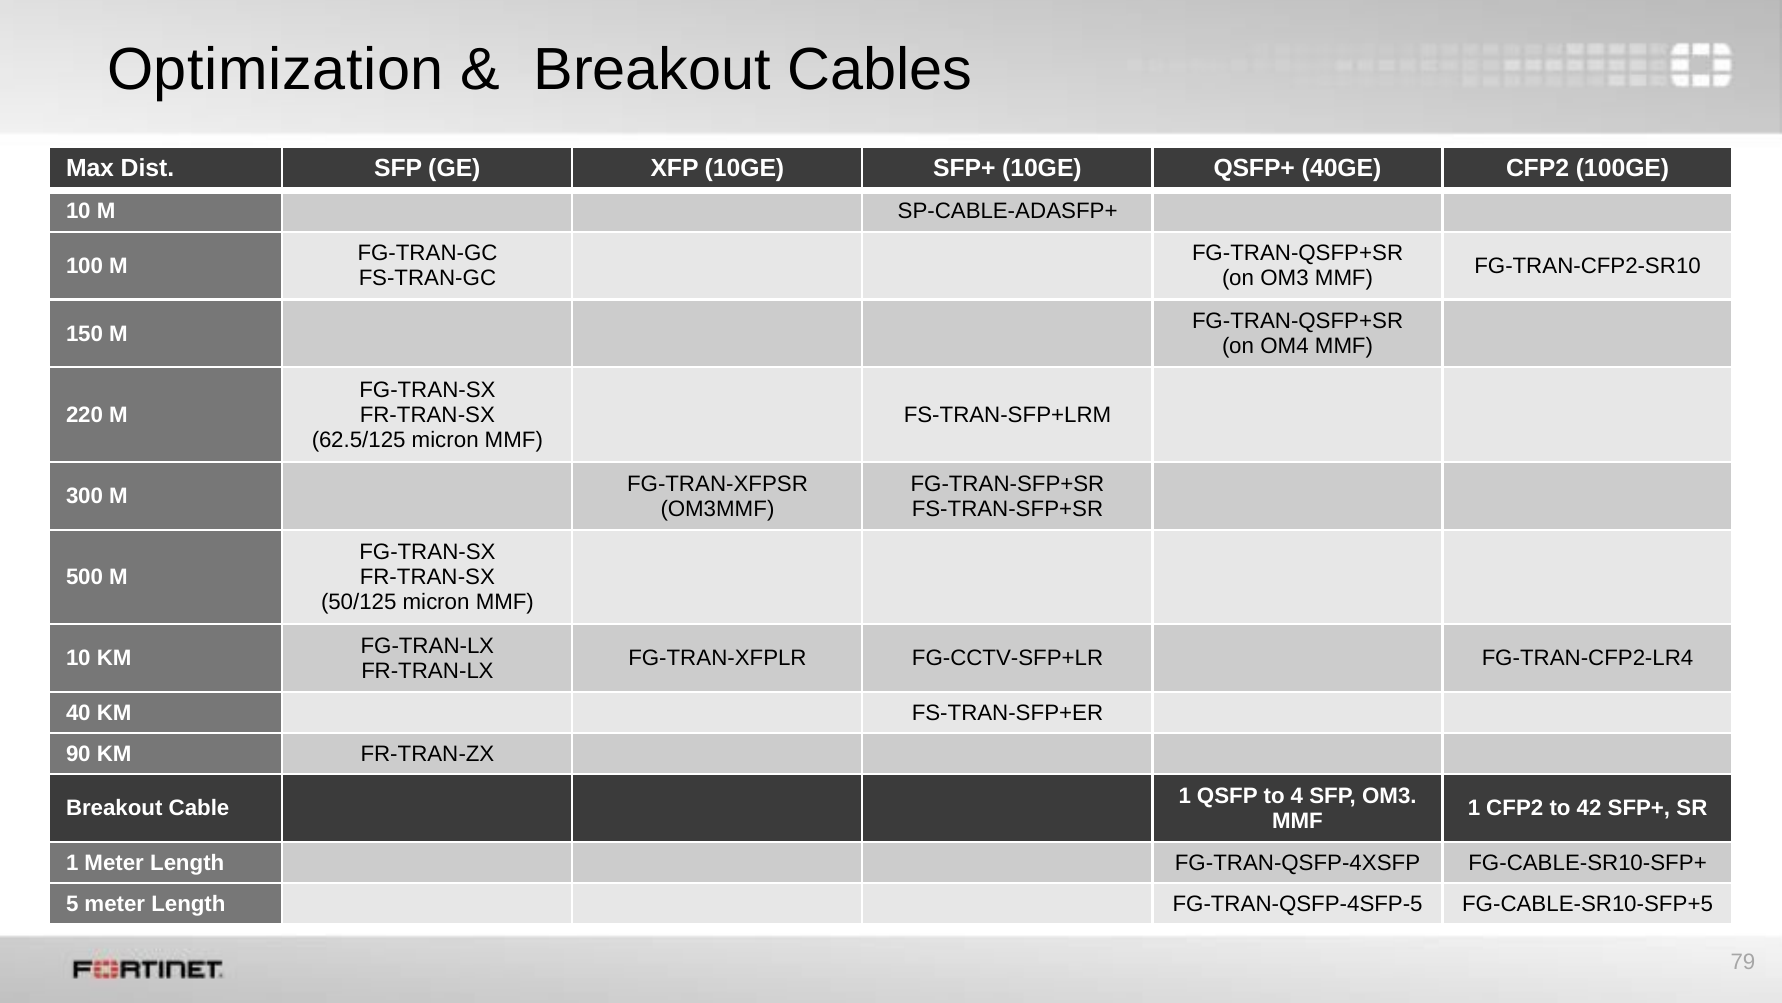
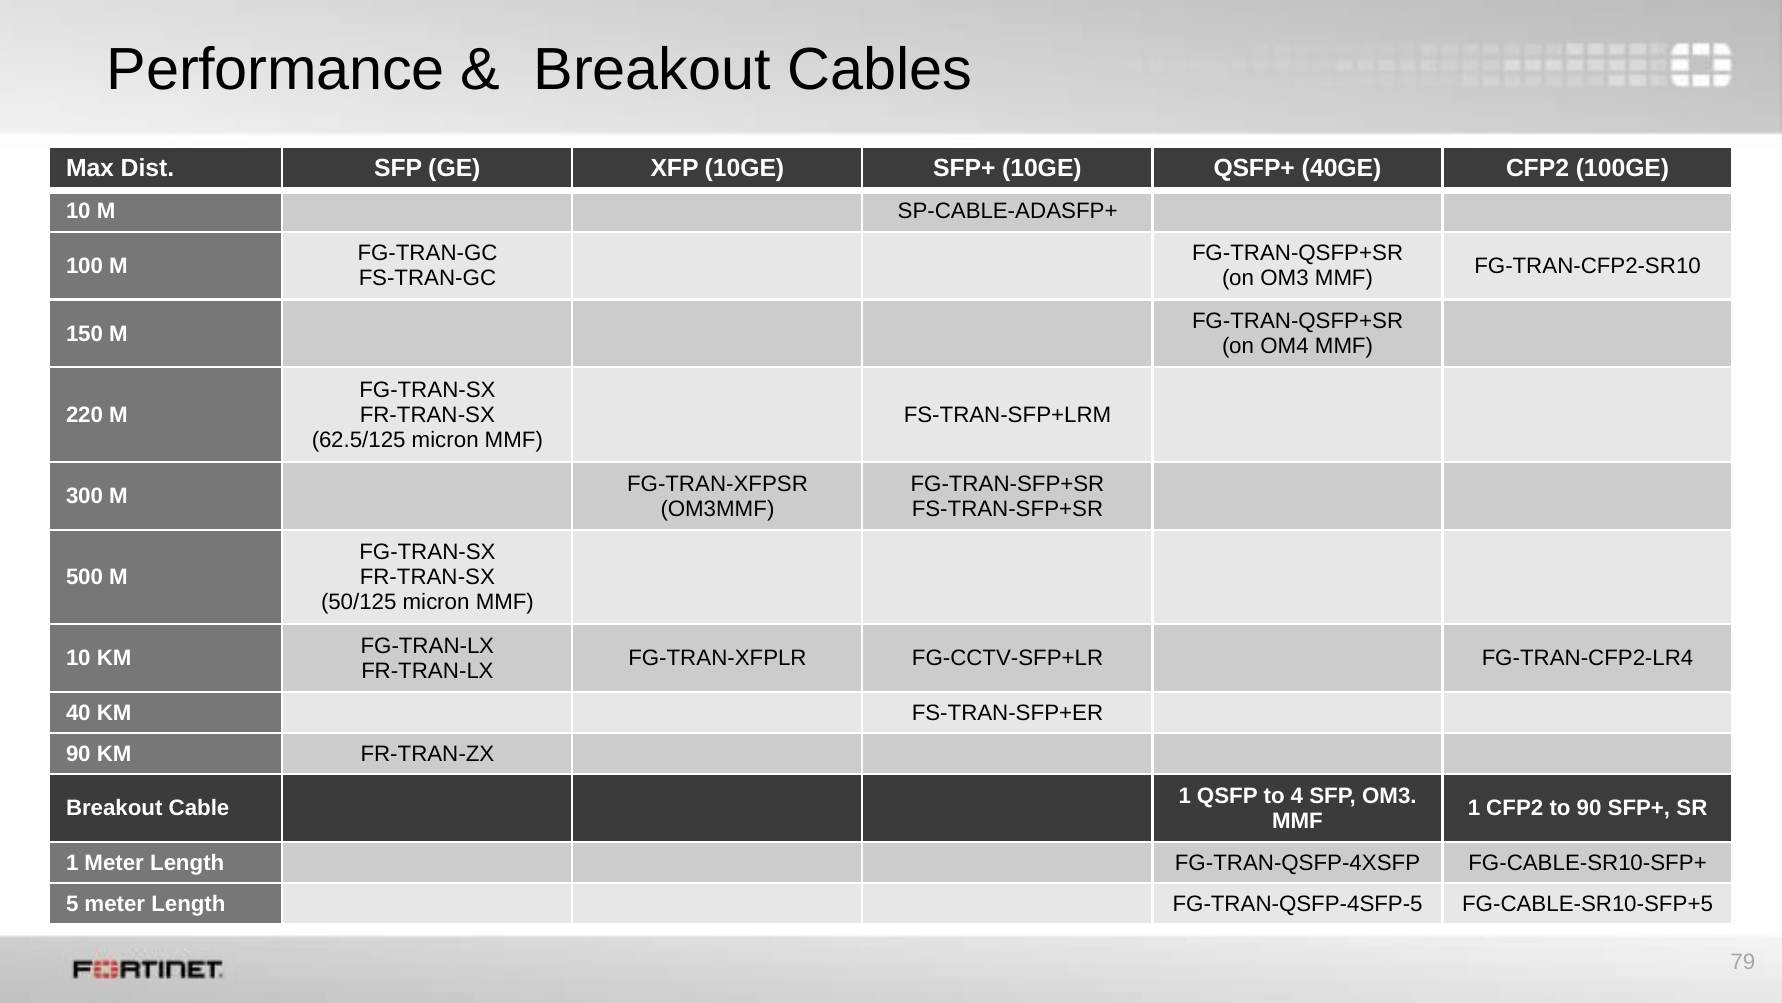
Optimization: Optimization -> Performance (276, 70)
to 42: 42 -> 90 (1589, 808)
